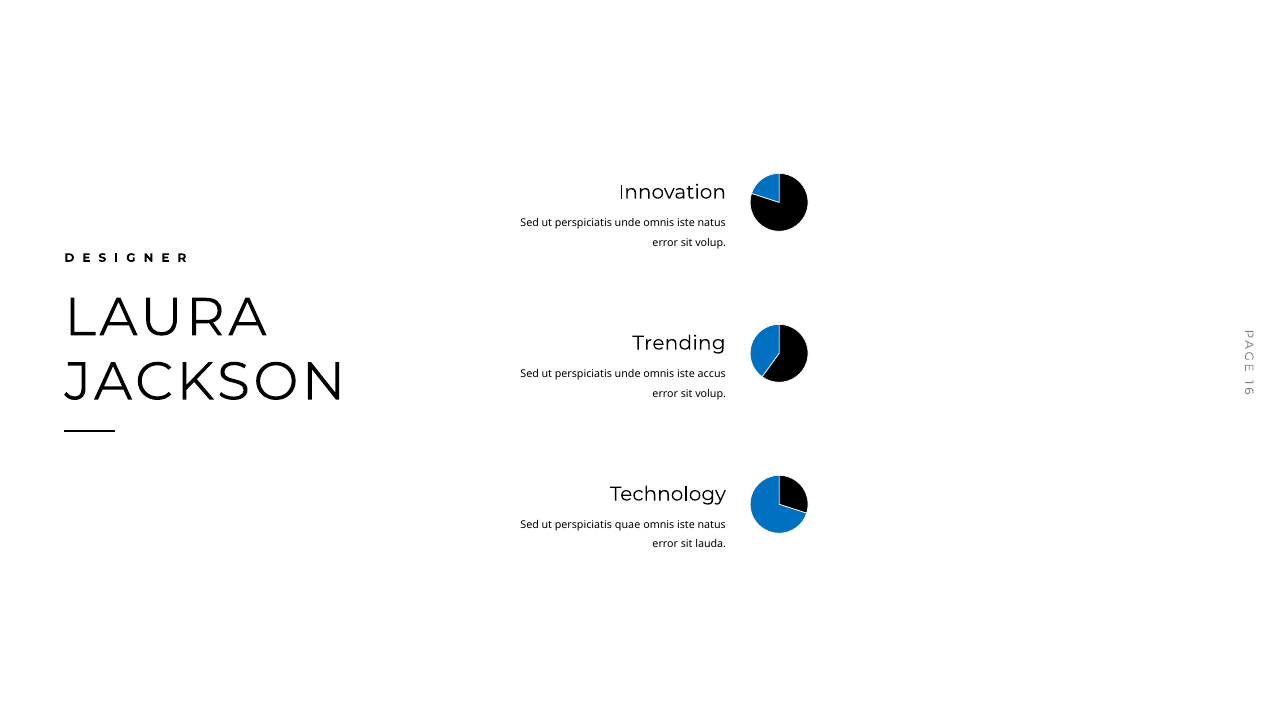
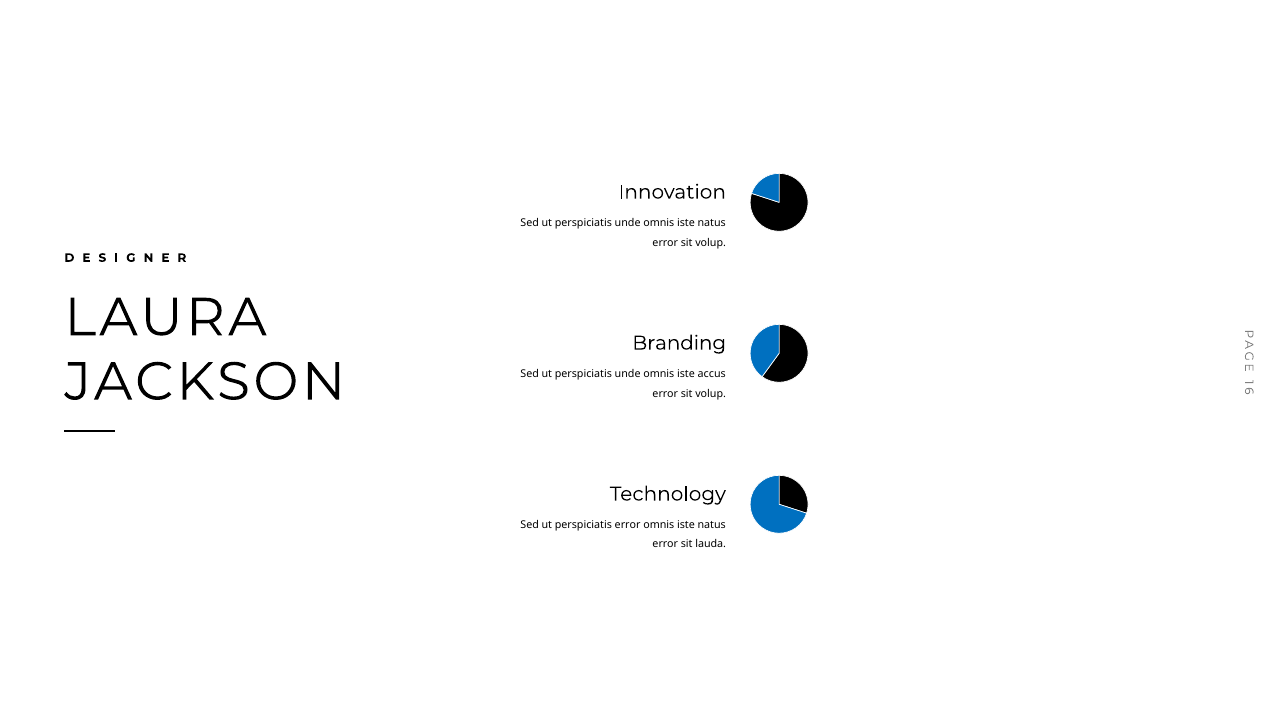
Trending: Trending -> Branding (679, 343)
perspiciatis quae: quae -> error (628, 526)
